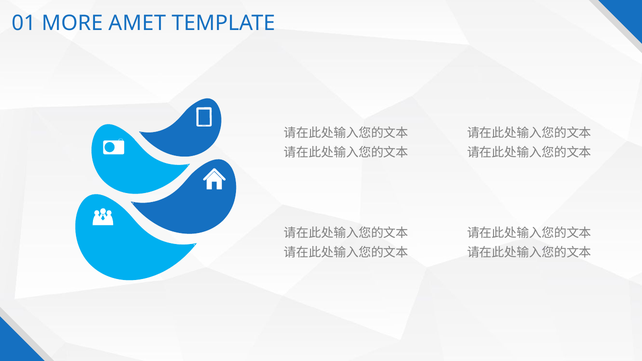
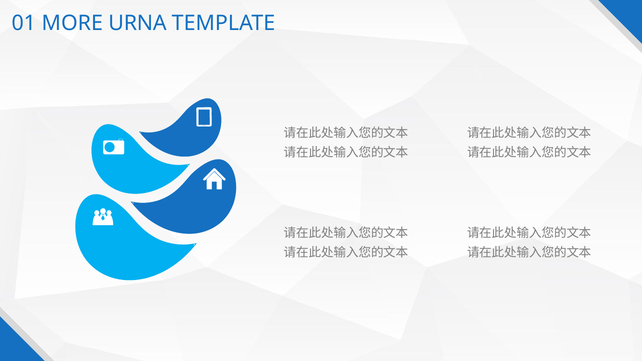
AMET: AMET -> URNA (137, 23)
